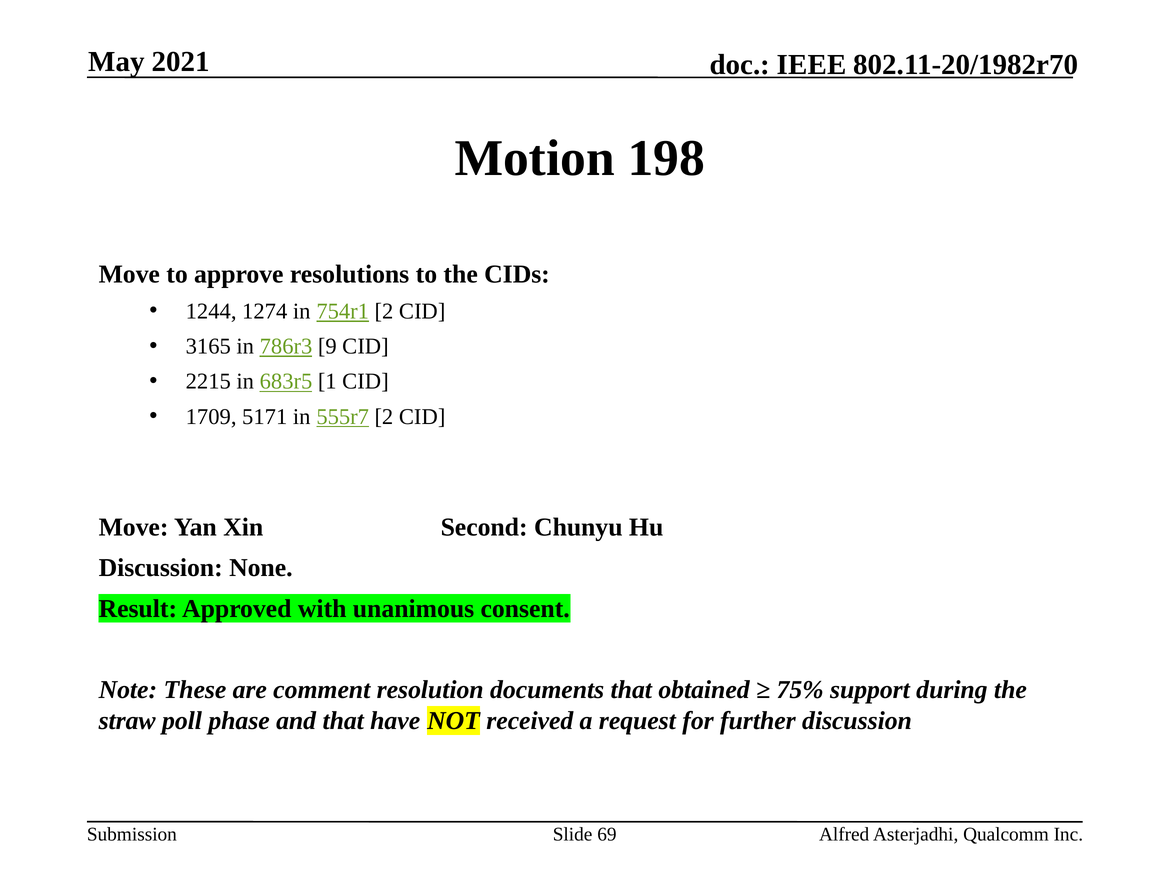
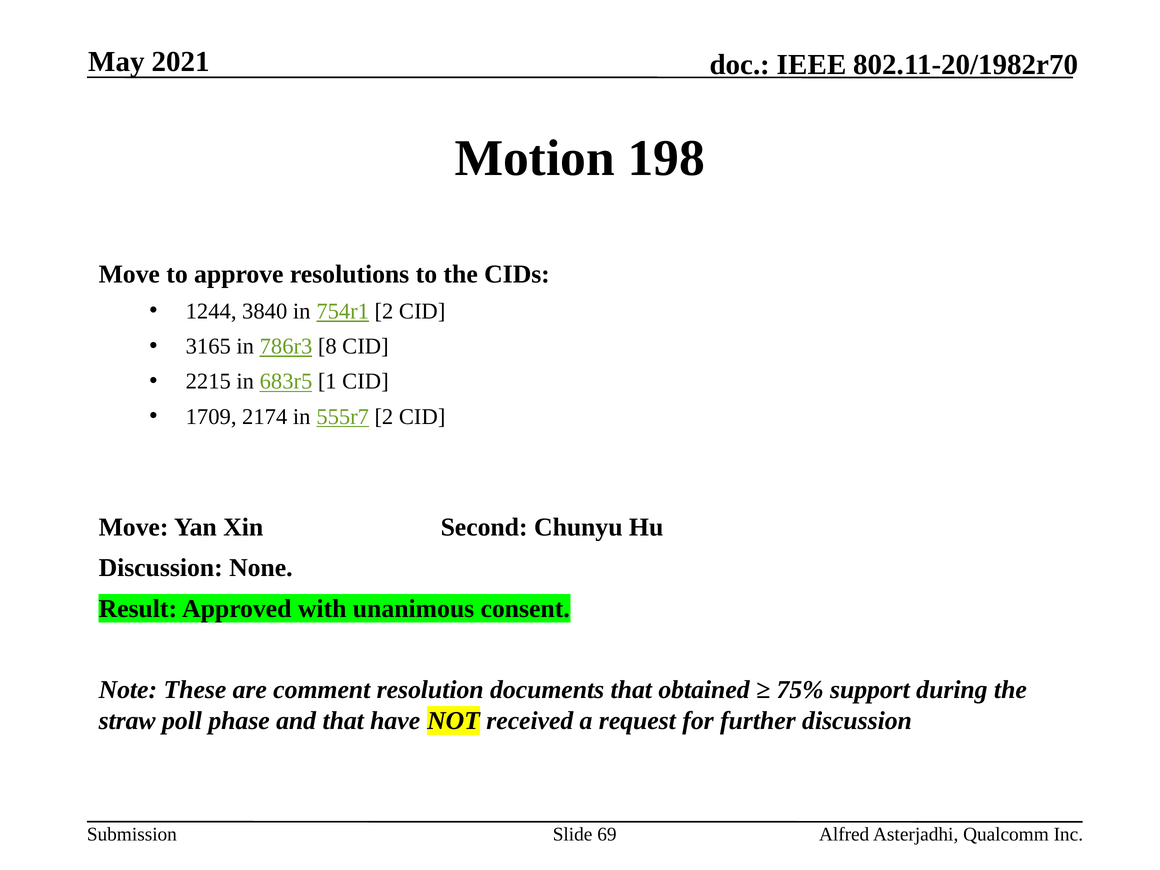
1274: 1274 -> 3840 (265, 311)
9: 9 -> 8 (327, 346)
5171: 5171 -> 2174 (265, 417)
